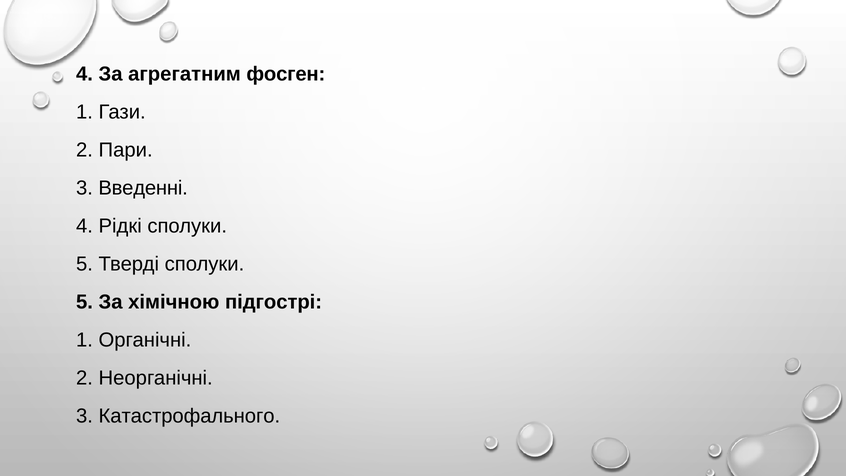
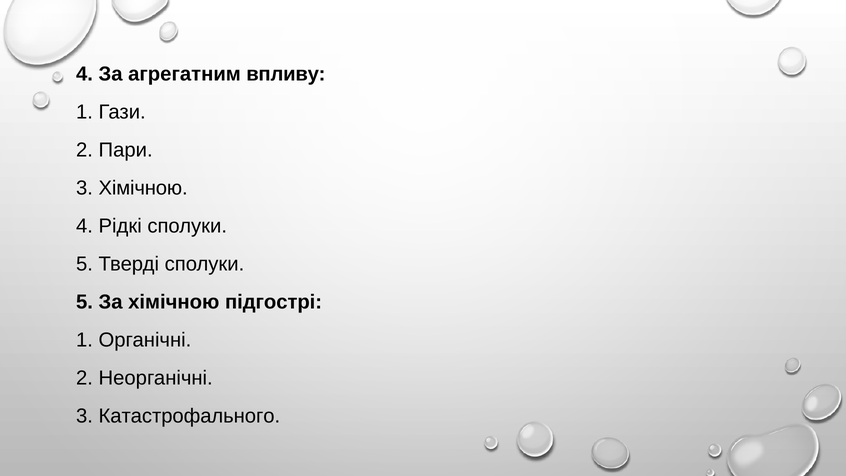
фосген: фосген -> впливу (286, 74)
3 Введенні: Введенні -> Хімічною (143, 188)
